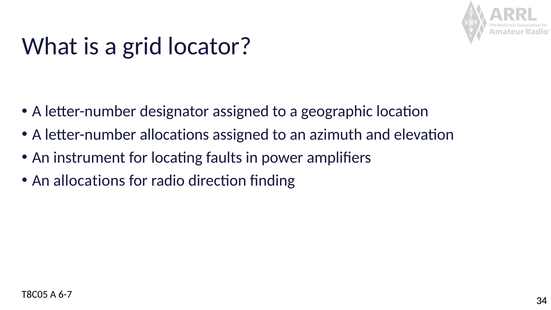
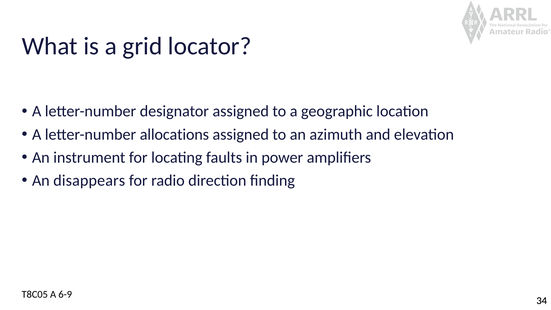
An allocations: allocations -> disappears (89, 181)
6-7: 6-7 -> 6-9 (65, 294)
